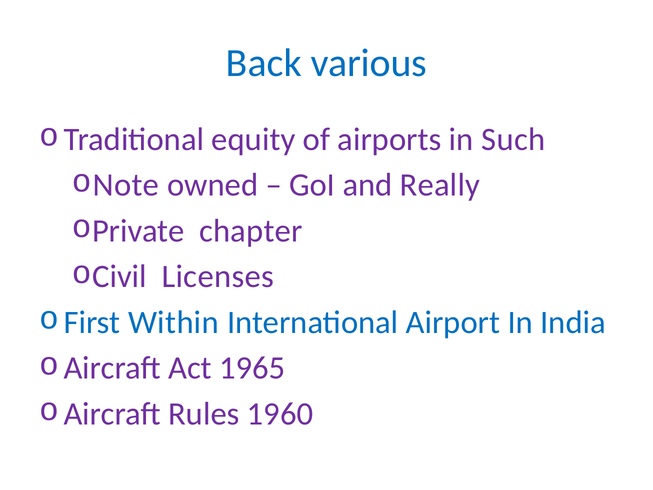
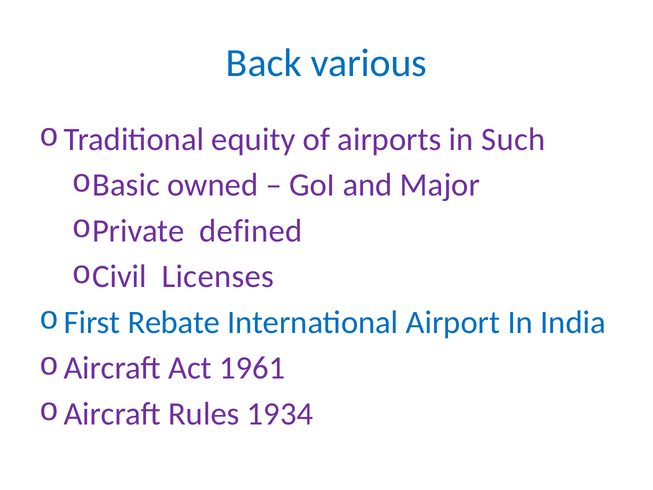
Note: Note -> Basic (126, 185)
Really: Really -> Major (440, 185)
chapter: chapter -> defined (251, 231)
Within: Within -> Rebate (174, 322)
1965: 1965 -> 1961 (252, 368)
1960: 1960 -> 1934 (280, 414)
